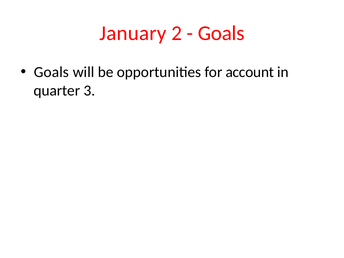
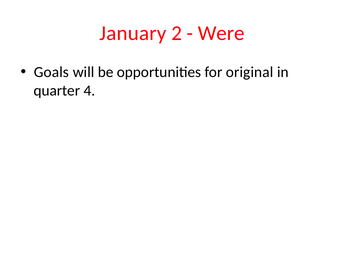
Goals: Goals -> Were (221, 33)
account: account -> original (250, 72)
3: 3 -> 4 (89, 91)
